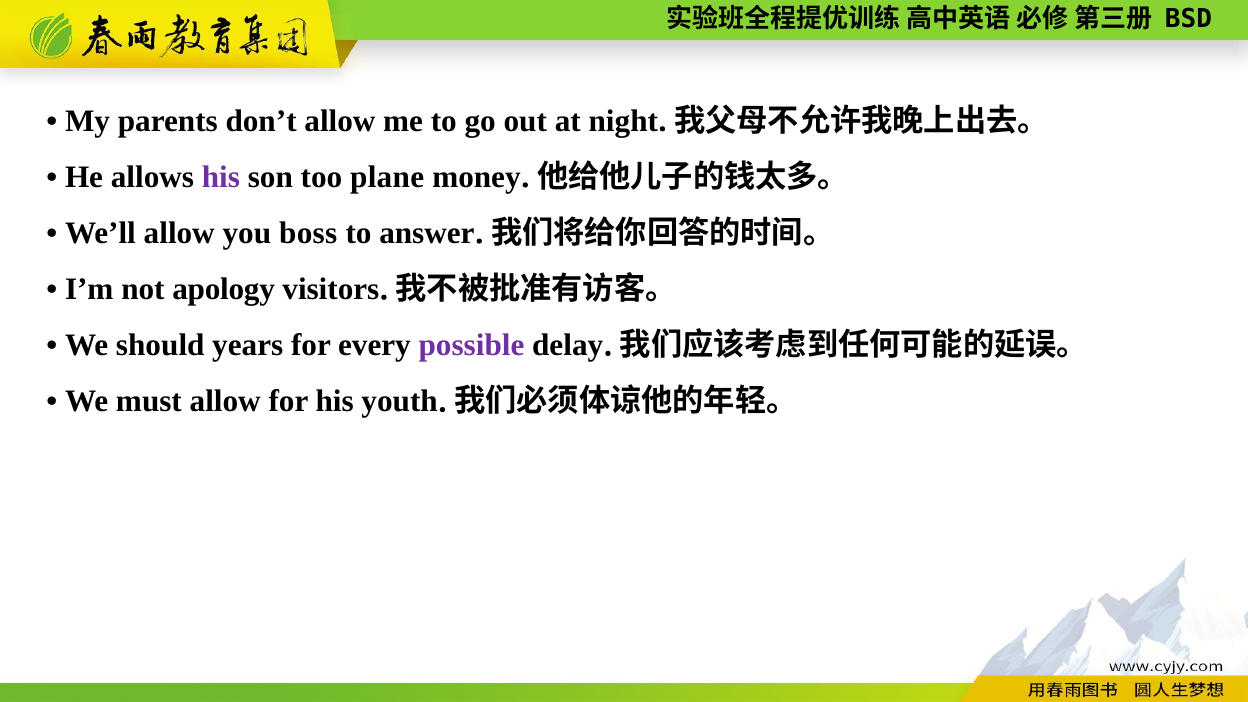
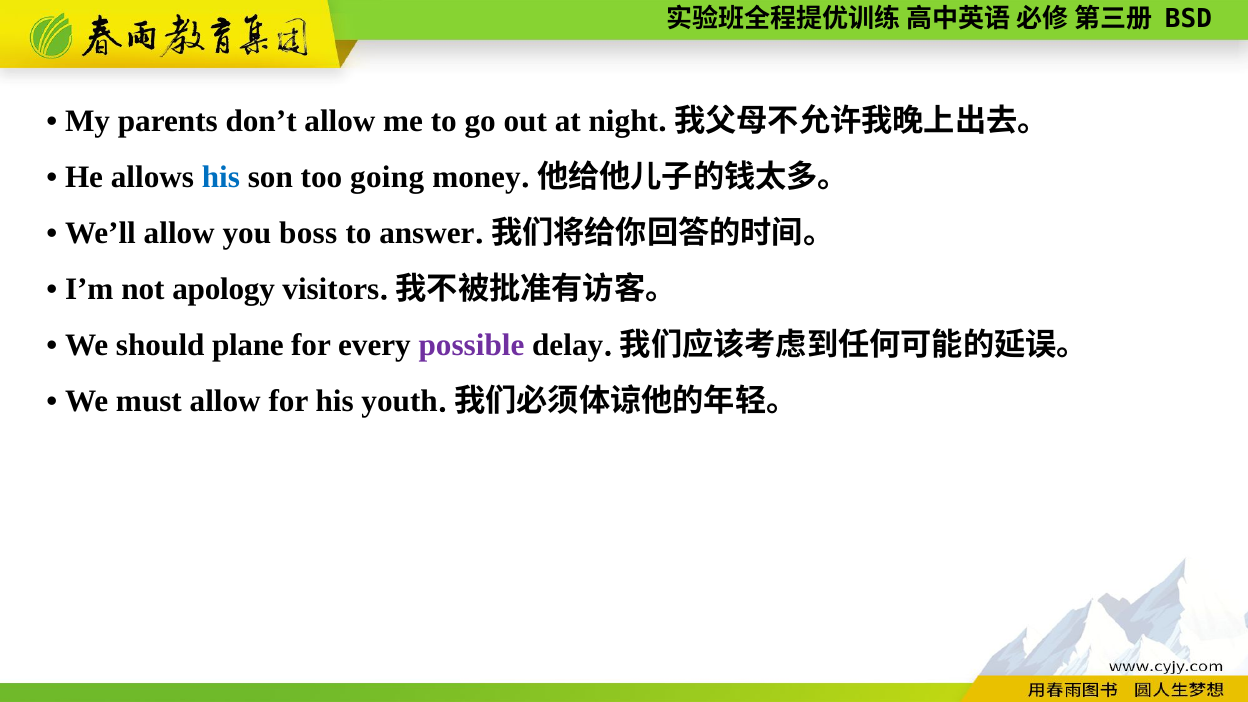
his colour: purple -> blue (221, 177)
plane: plane -> going (387, 177)
years: years -> plane (248, 345)
